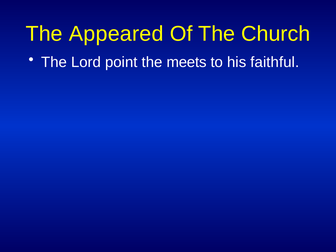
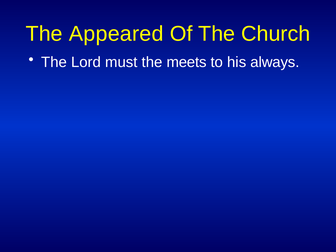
point: point -> must (121, 62)
faithful: faithful -> always (275, 62)
